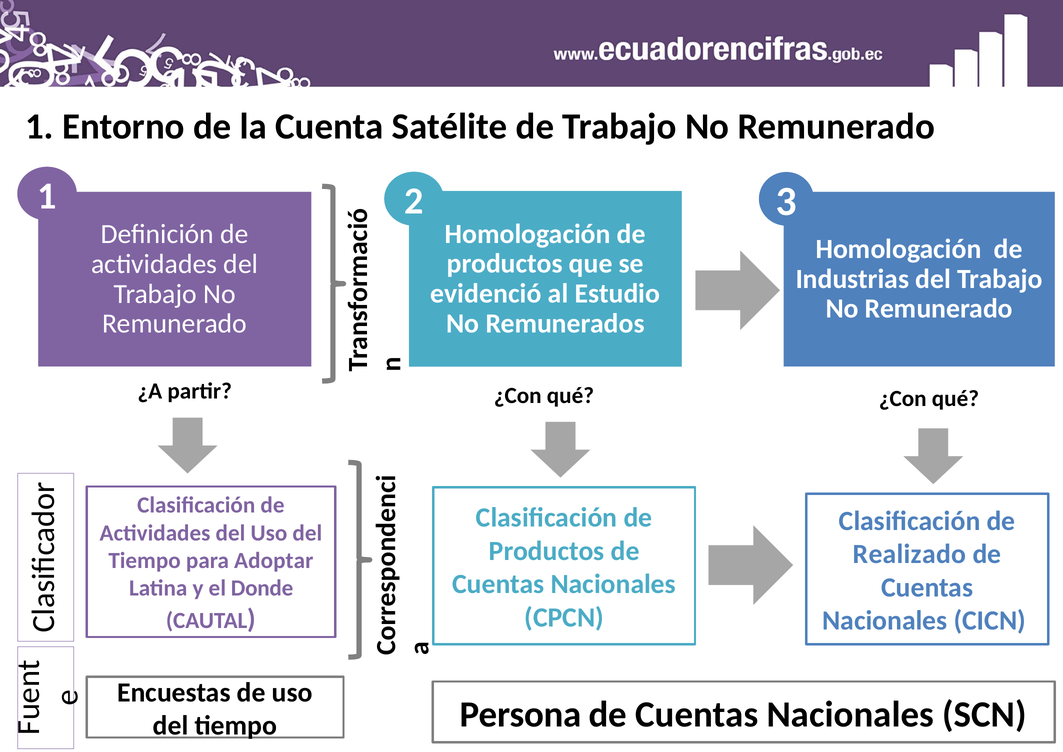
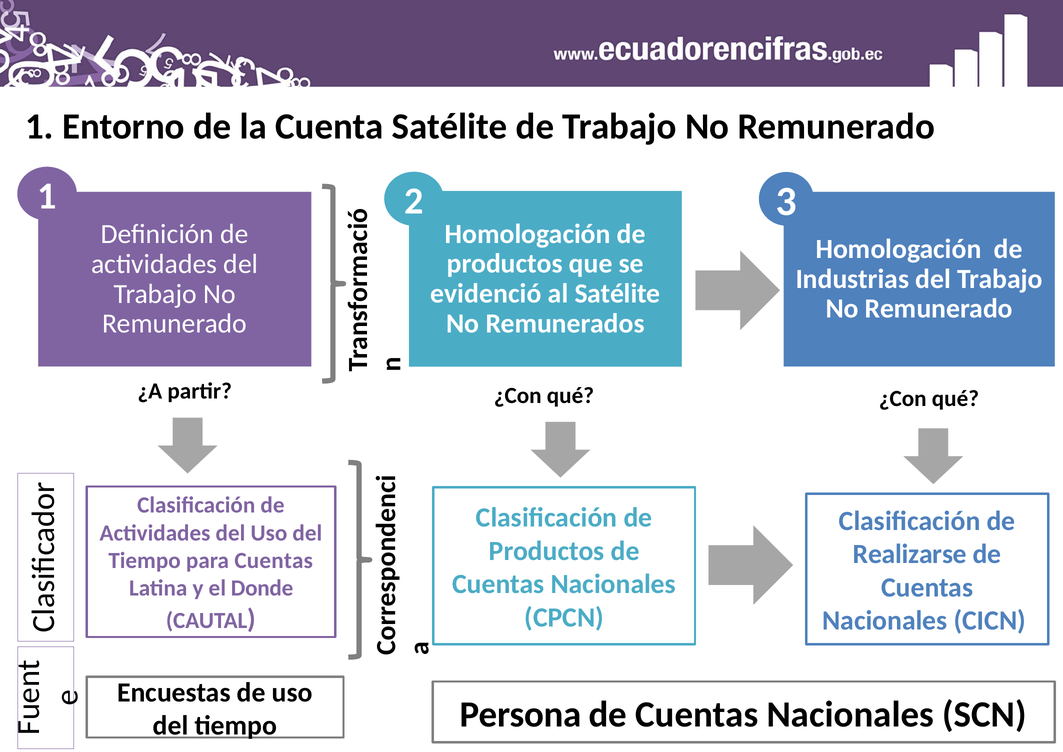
al Estudio: Estudio -> Satélite (617, 294)
Realizado: Realizado -> Realizarse (910, 554)
para Adoptar: Adoptar -> Cuentas (274, 561)
